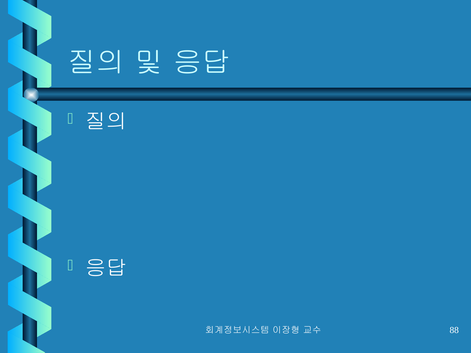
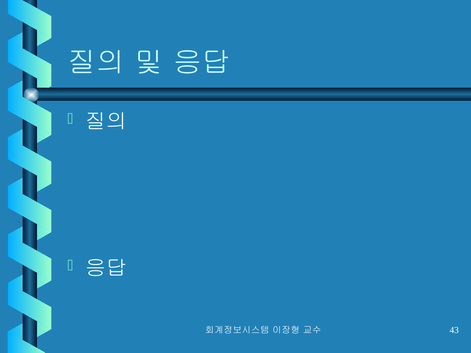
88: 88 -> 43 (454, 330)
